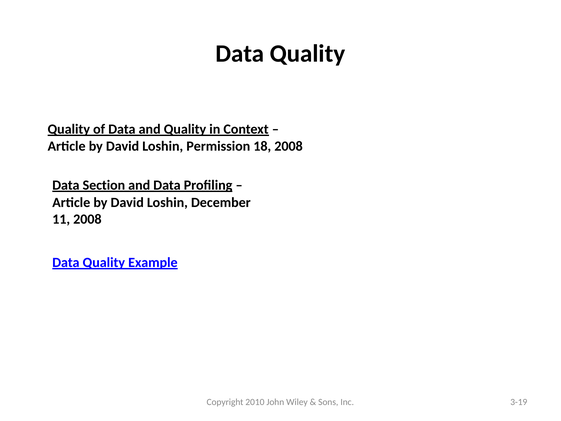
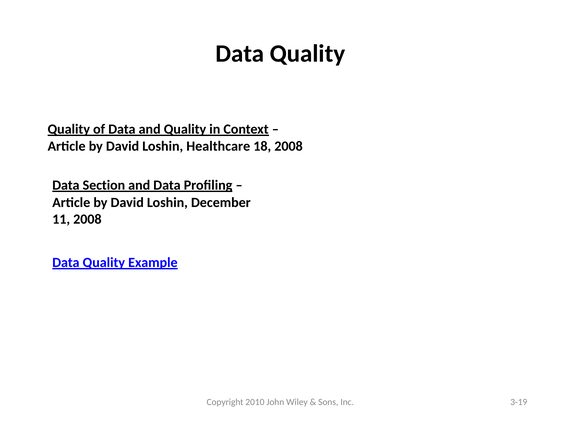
Permission: Permission -> Healthcare (218, 146)
